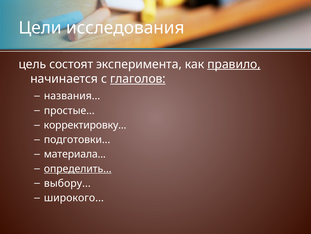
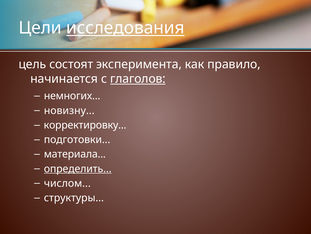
исследования underline: none -> present (125, 28)
правило underline: present -> none (234, 64)
названия: названия -> немногих (72, 96)
простые: простые -> новизну (69, 110)
выбору: выбору -> числом (67, 183)
широкого: широкого -> структуры (74, 197)
